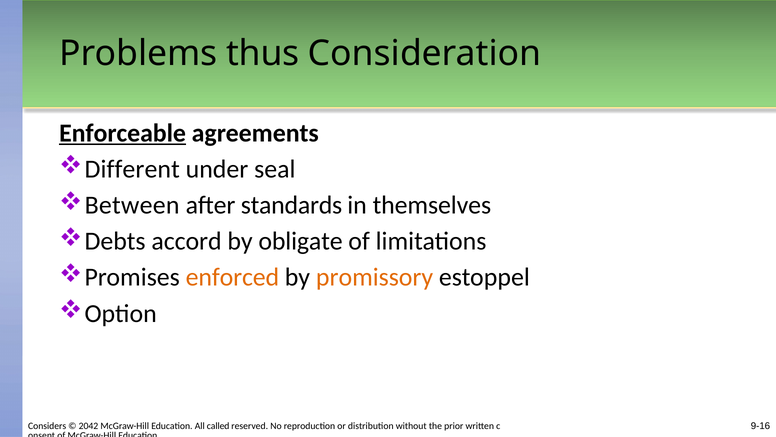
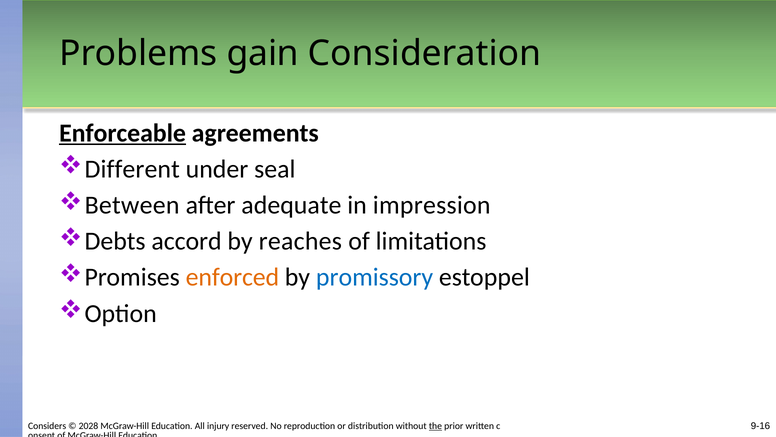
thus: thus -> gain (263, 54)
standards: standards -> adequate (291, 205)
themselves: themselves -> impression (432, 205)
obligate: obligate -> reaches (300, 241)
promissory colour: orange -> blue (375, 277)
2042: 2042 -> 2028 (88, 425)
called: called -> injury (218, 425)
the underline: none -> present (435, 425)
